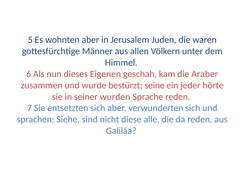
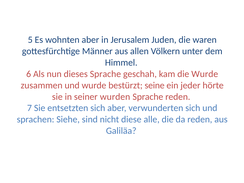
dieses Eigenen: Eigenen -> Sprache (105, 74)
die Araber: Araber -> Wurde (205, 74)
